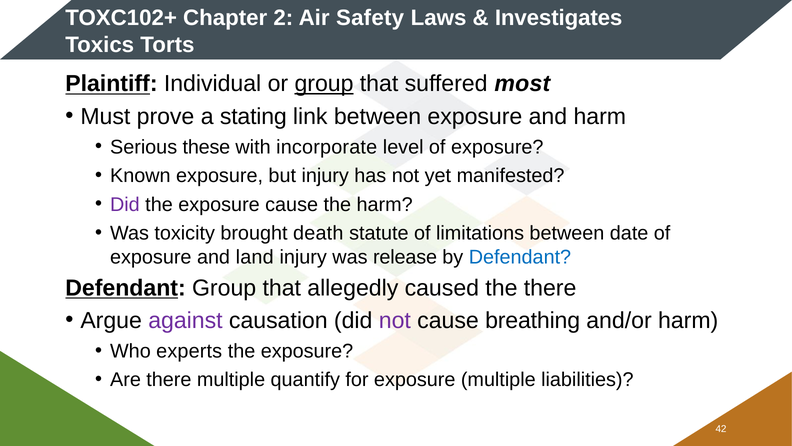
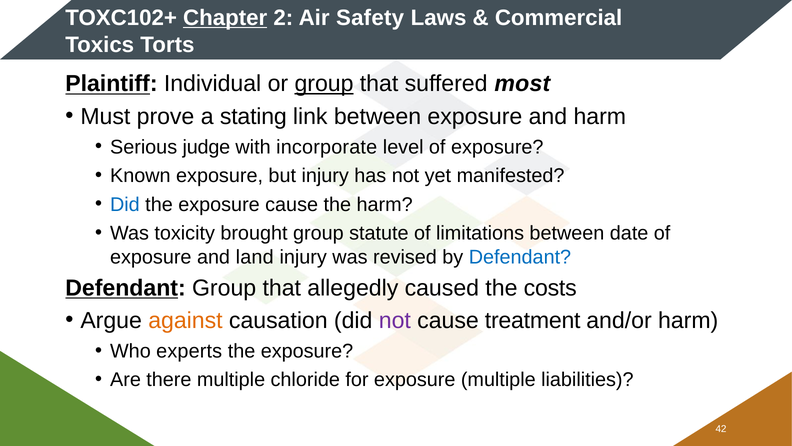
Chapter underline: none -> present (225, 18)
Investigates: Investigates -> Commercial (559, 18)
these: these -> judge (206, 147)
Did colour: purple -> blue (125, 204)
brought death: death -> group (318, 233)
release: release -> revised (405, 257)
the there: there -> costs (550, 288)
against colour: purple -> orange (185, 320)
breathing: breathing -> treatment (533, 320)
quantify: quantify -> chloride (305, 379)
